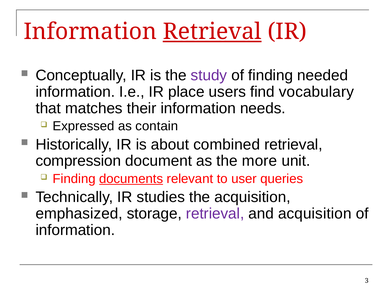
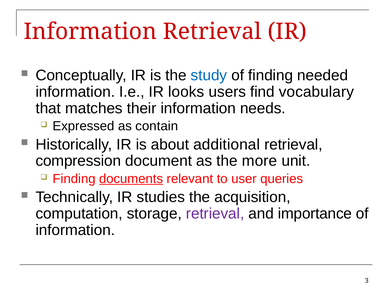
Retrieval underline: present -> none (212, 32)
study colour: purple -> blue (209, 75)
place: place -> looks (186, 92)
combined: combined -> additional (227, 144)
emphasized: emphasized -> computation (79, 214)
and acquisition: acquisition -> importance (315, 214)
